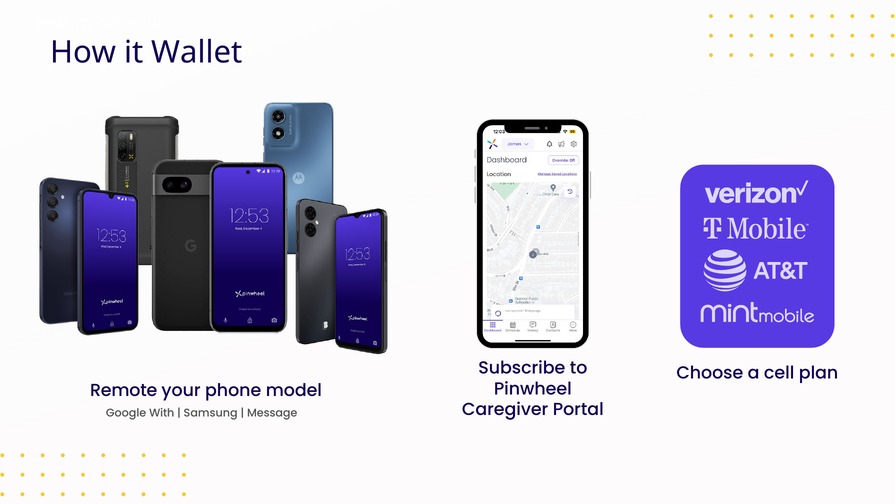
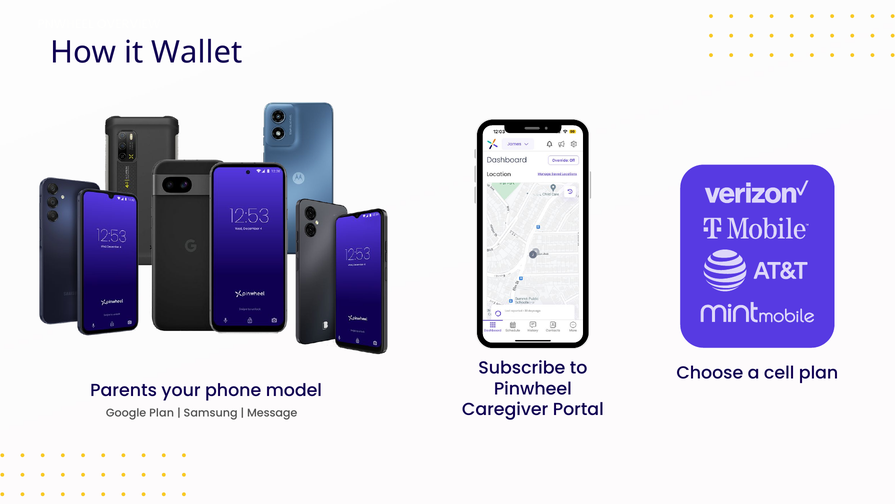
Remote: Remote -> Parents (124, 390)
Google With: With -> Plan (162, 413)
